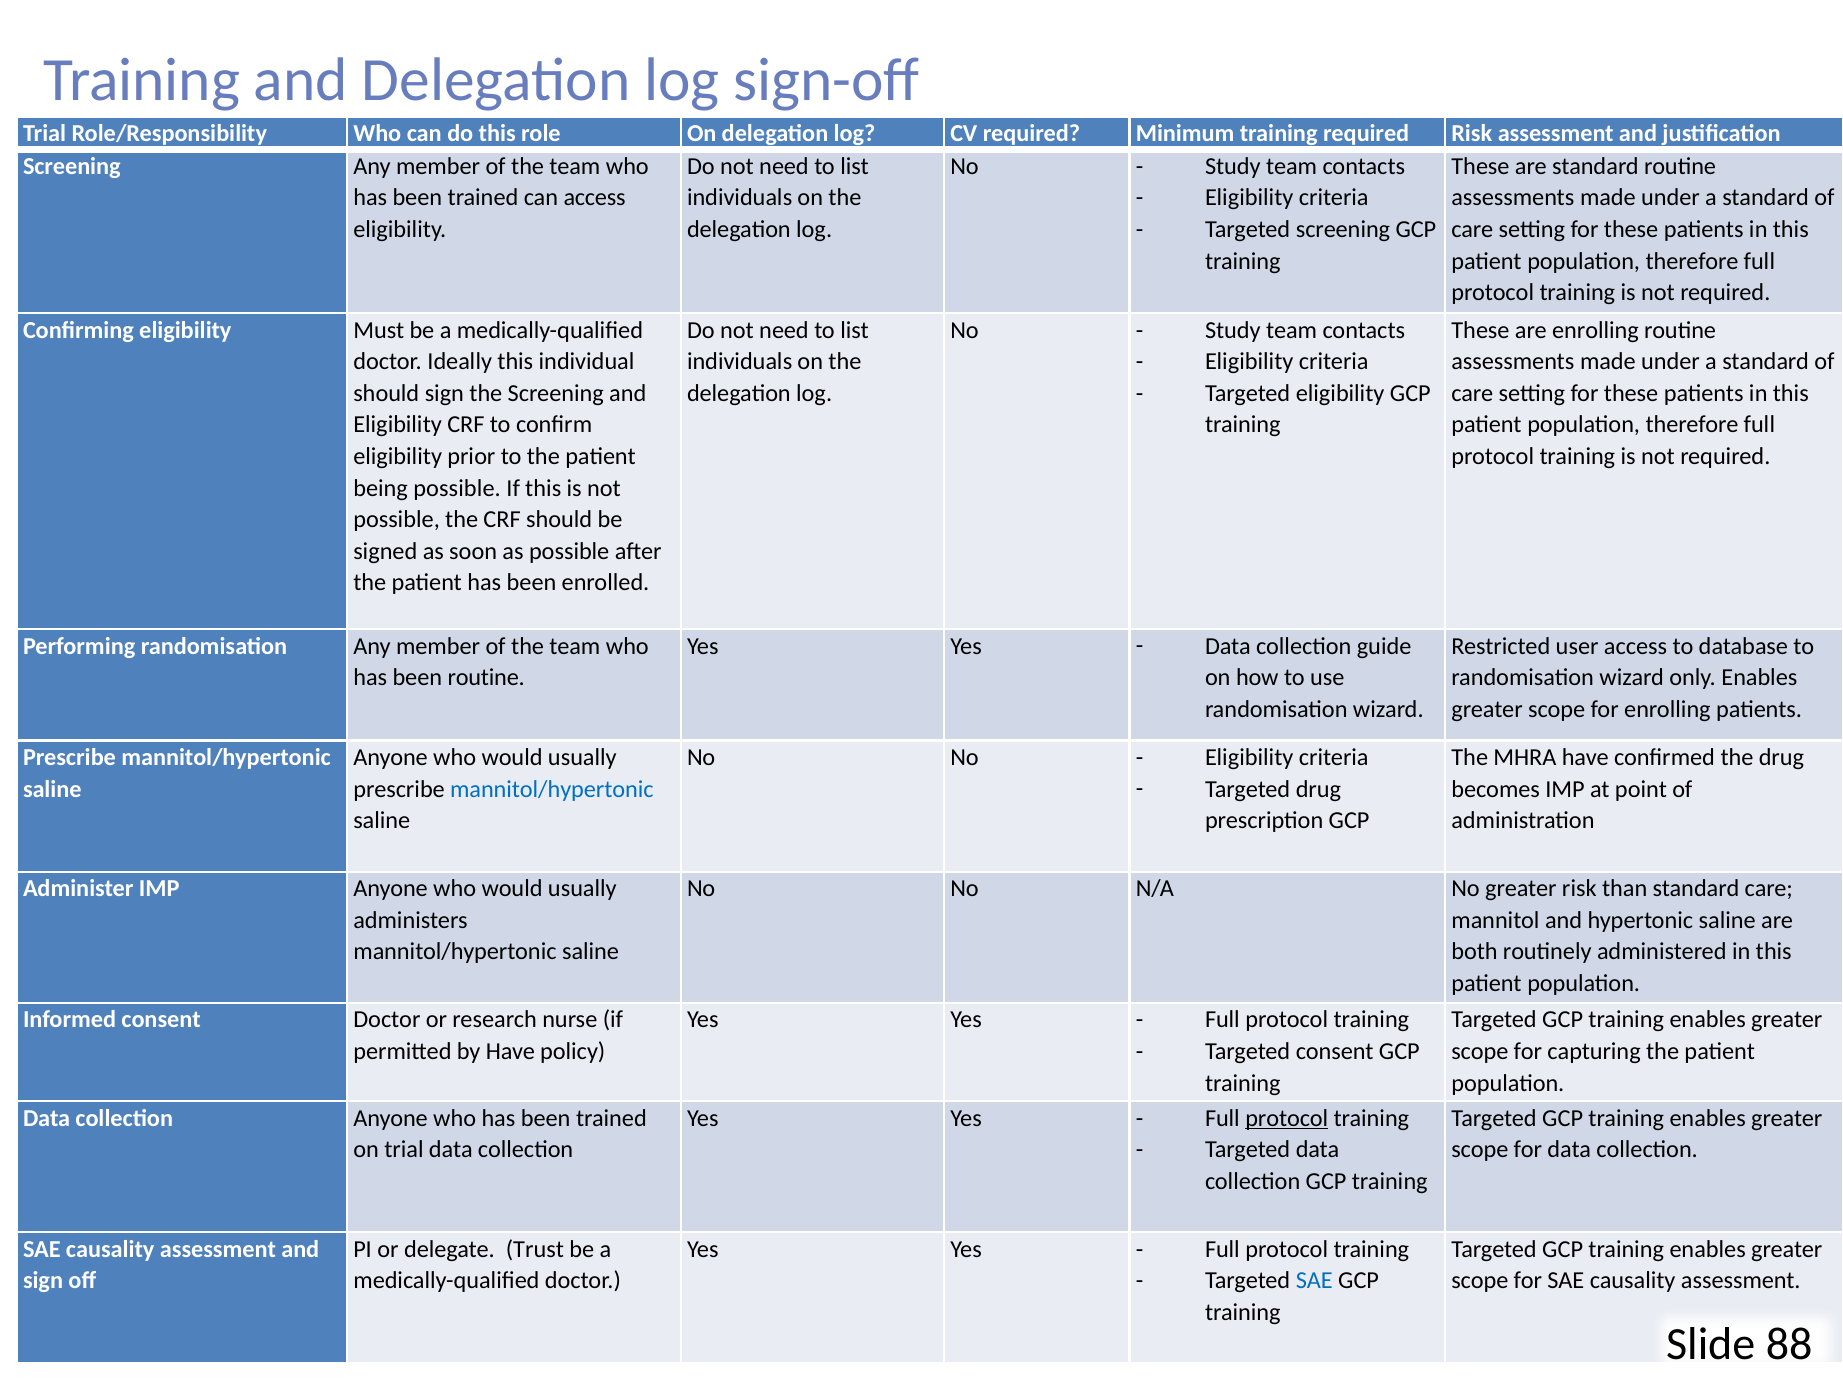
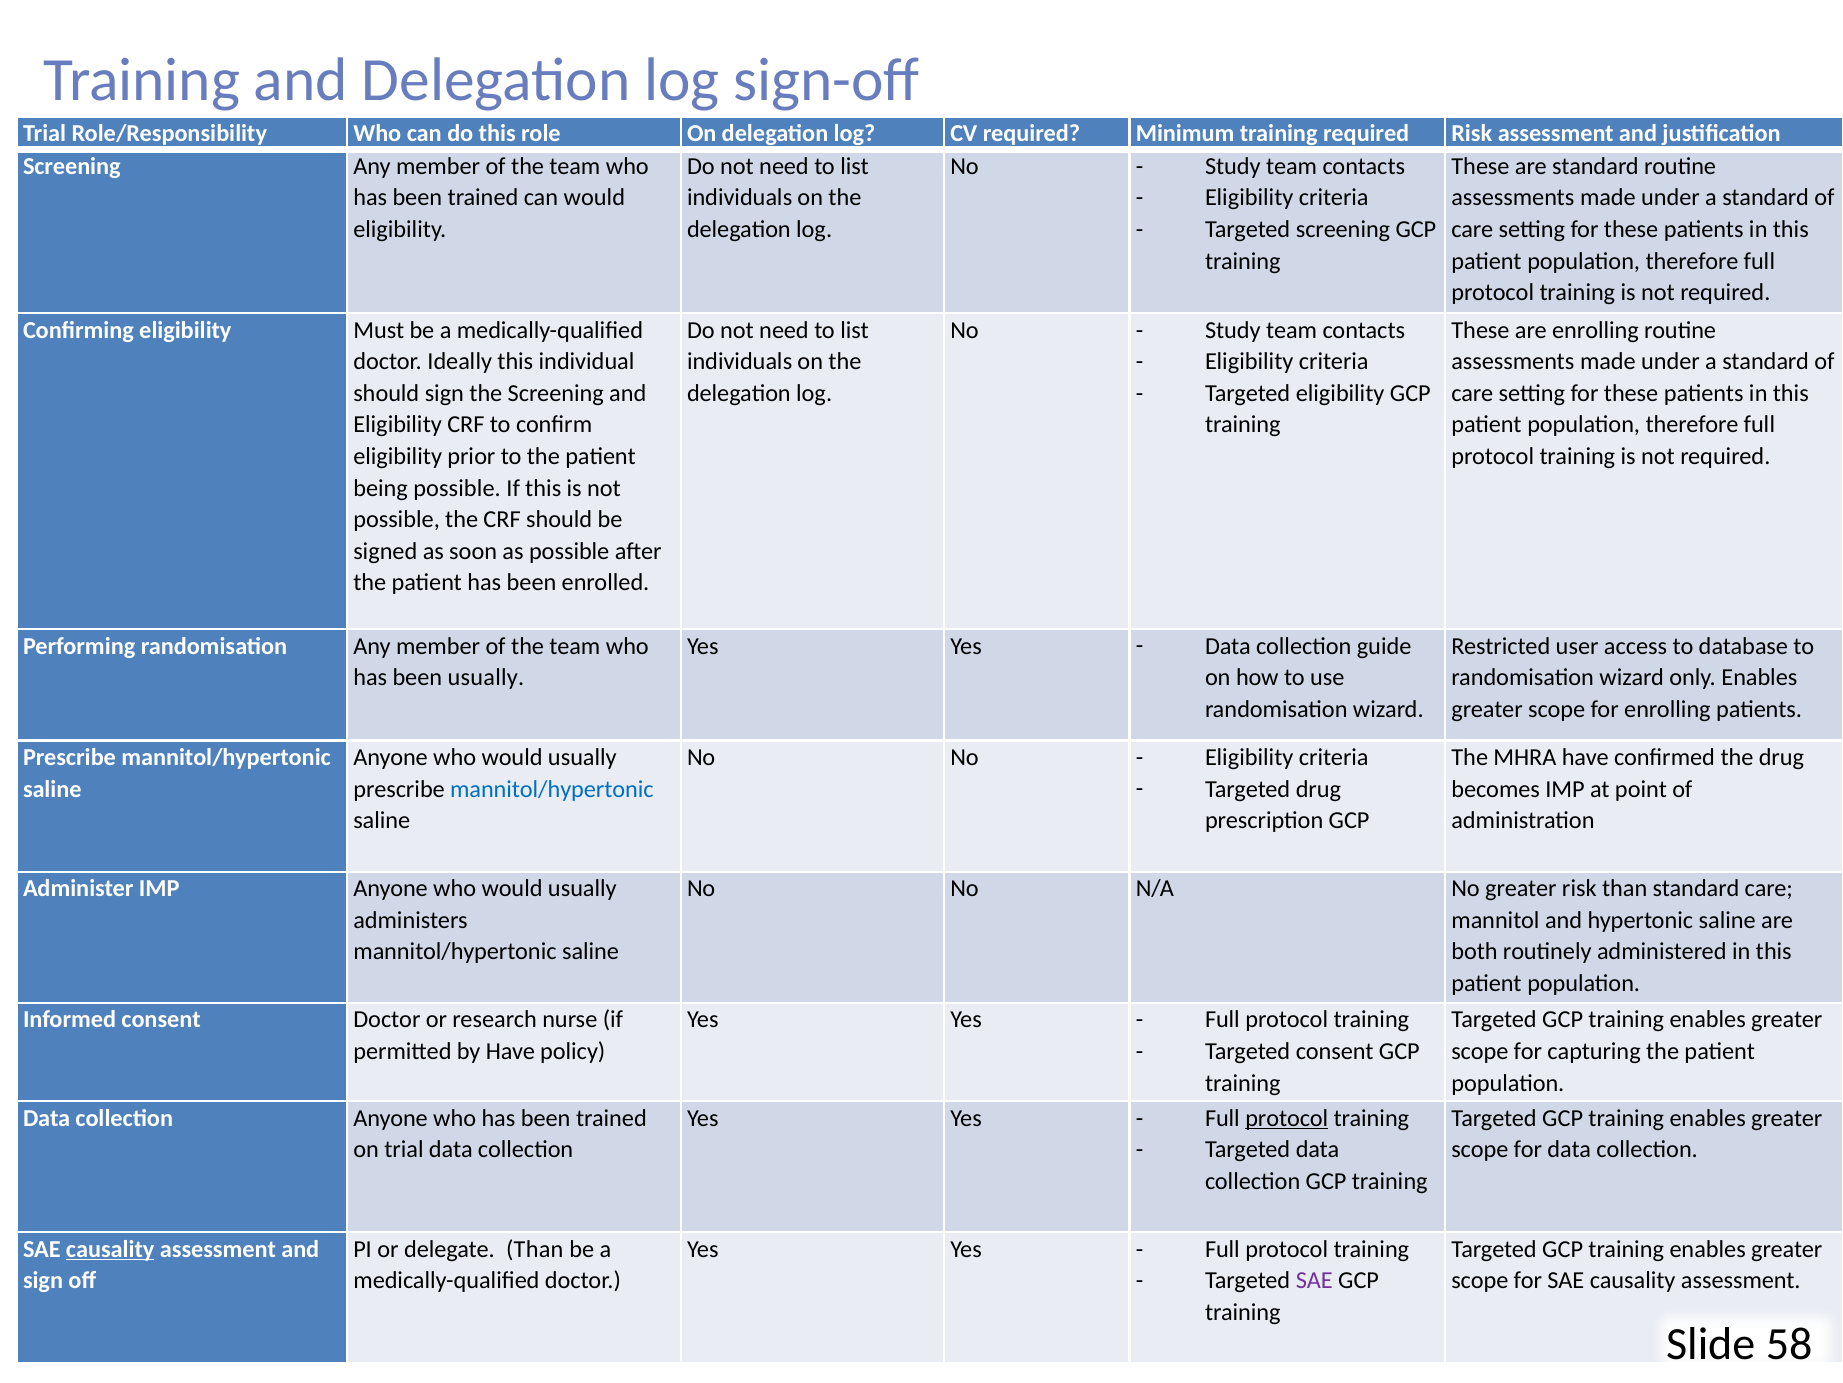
can access: access -> would (594, 198)
been routine: routine -> usually (486, 677)
causality underline: none -> present (110, 1249)
delegate Trust: Trust -> Than (535, 1249)
SAE colour: blue -> purple (1314, 1280)
88: 88 -> 58 (1789, 1344)
